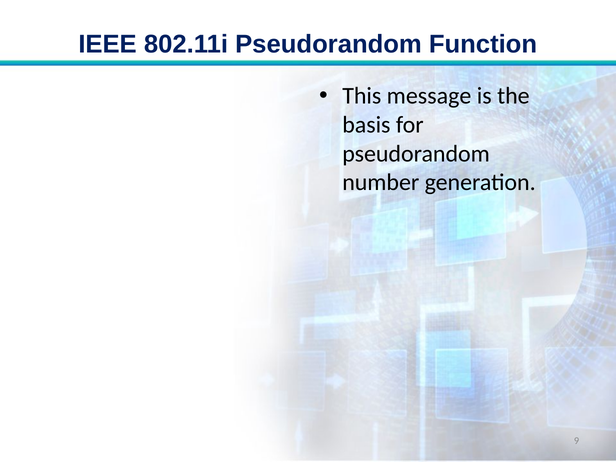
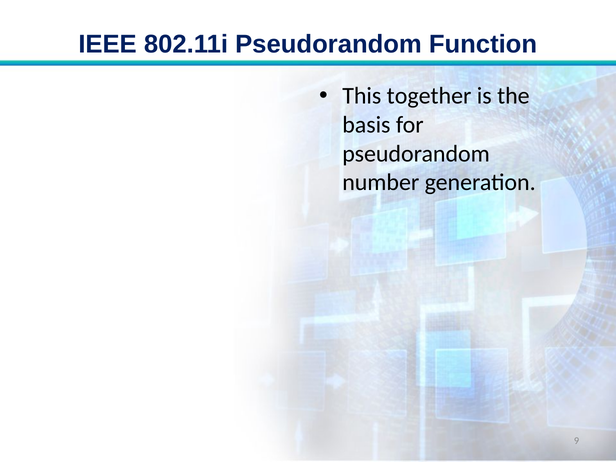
message: message -> together (429, 96)
